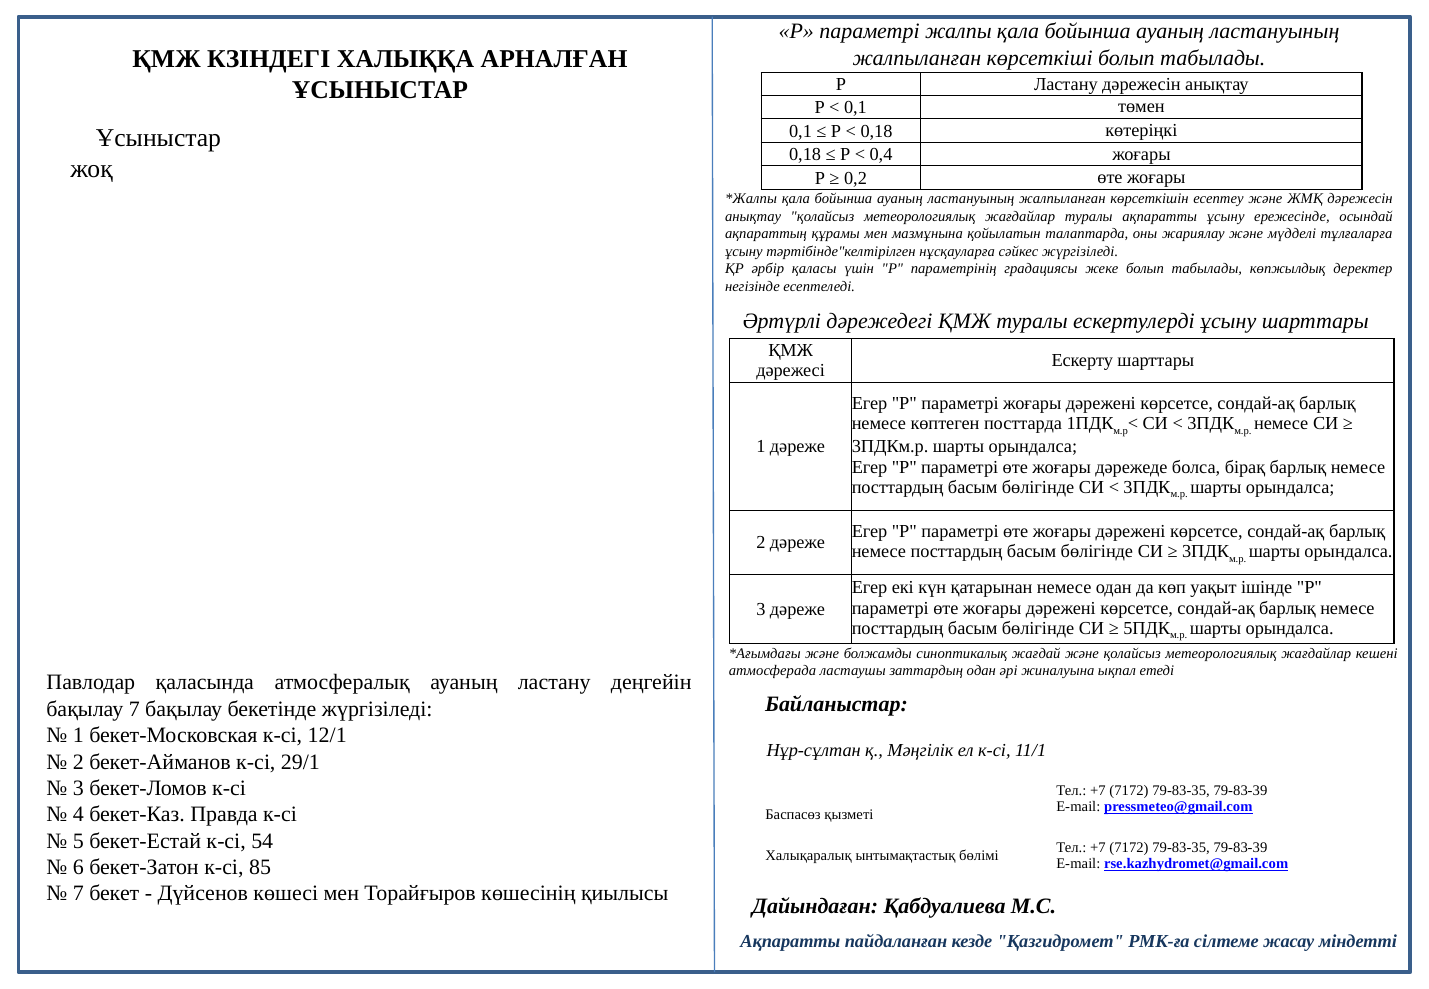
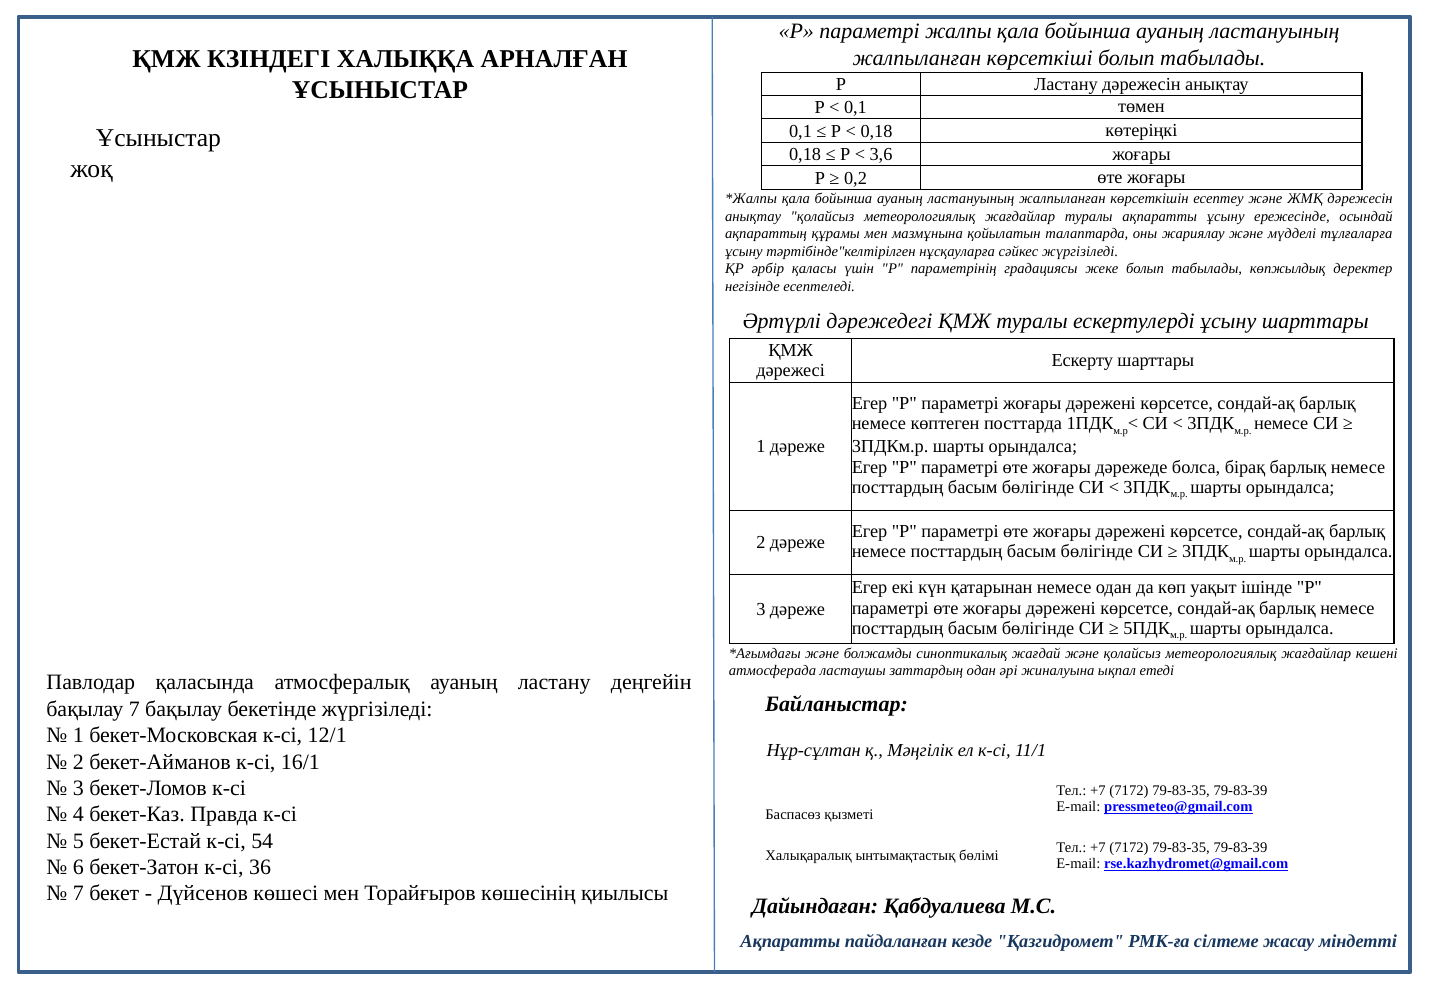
0,4: 0,4 -> 3,6 (881, 155)
29/1: 29/1 -> 16/1 (300, 762)
85: 85 -> 36 (260, 868)
